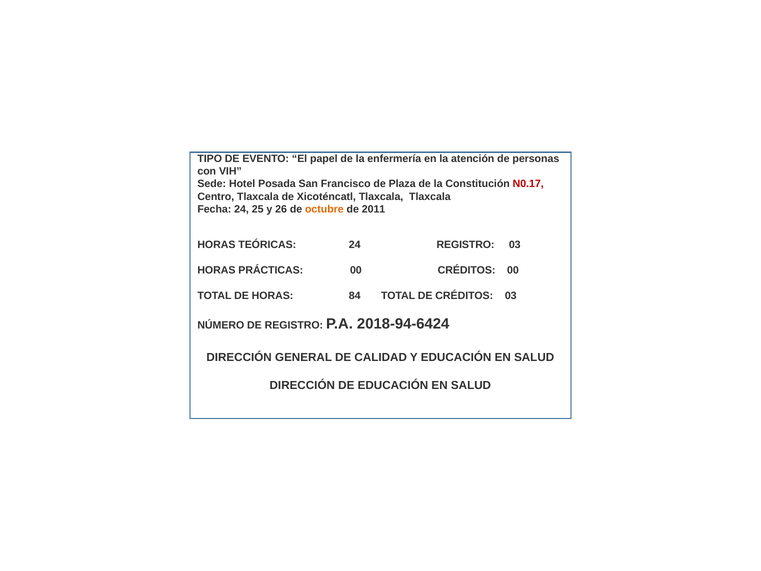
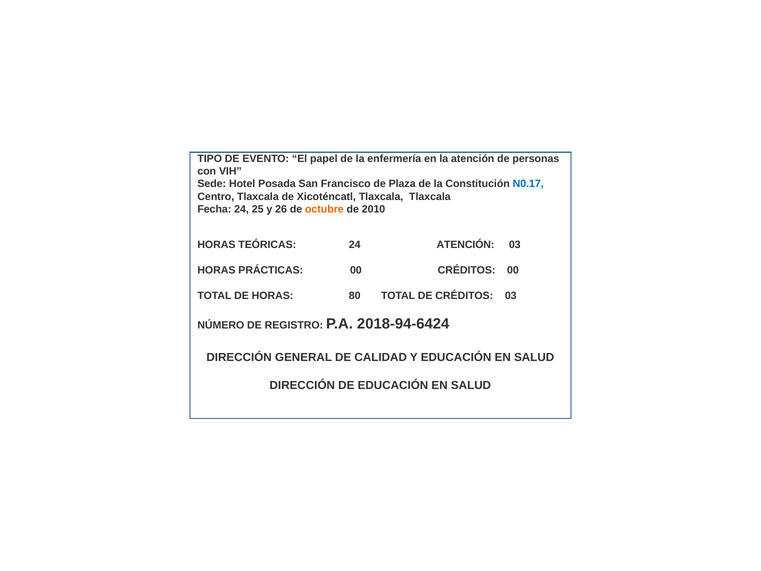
N0.17 colour: red -> blue (528, 184)
2011: 2011 -> 2010 (374, 209)
24 REGISTRO: REGISTRO -> ATENCIÓN (465, 245)
84: 84 -> 80 (355, 296)
